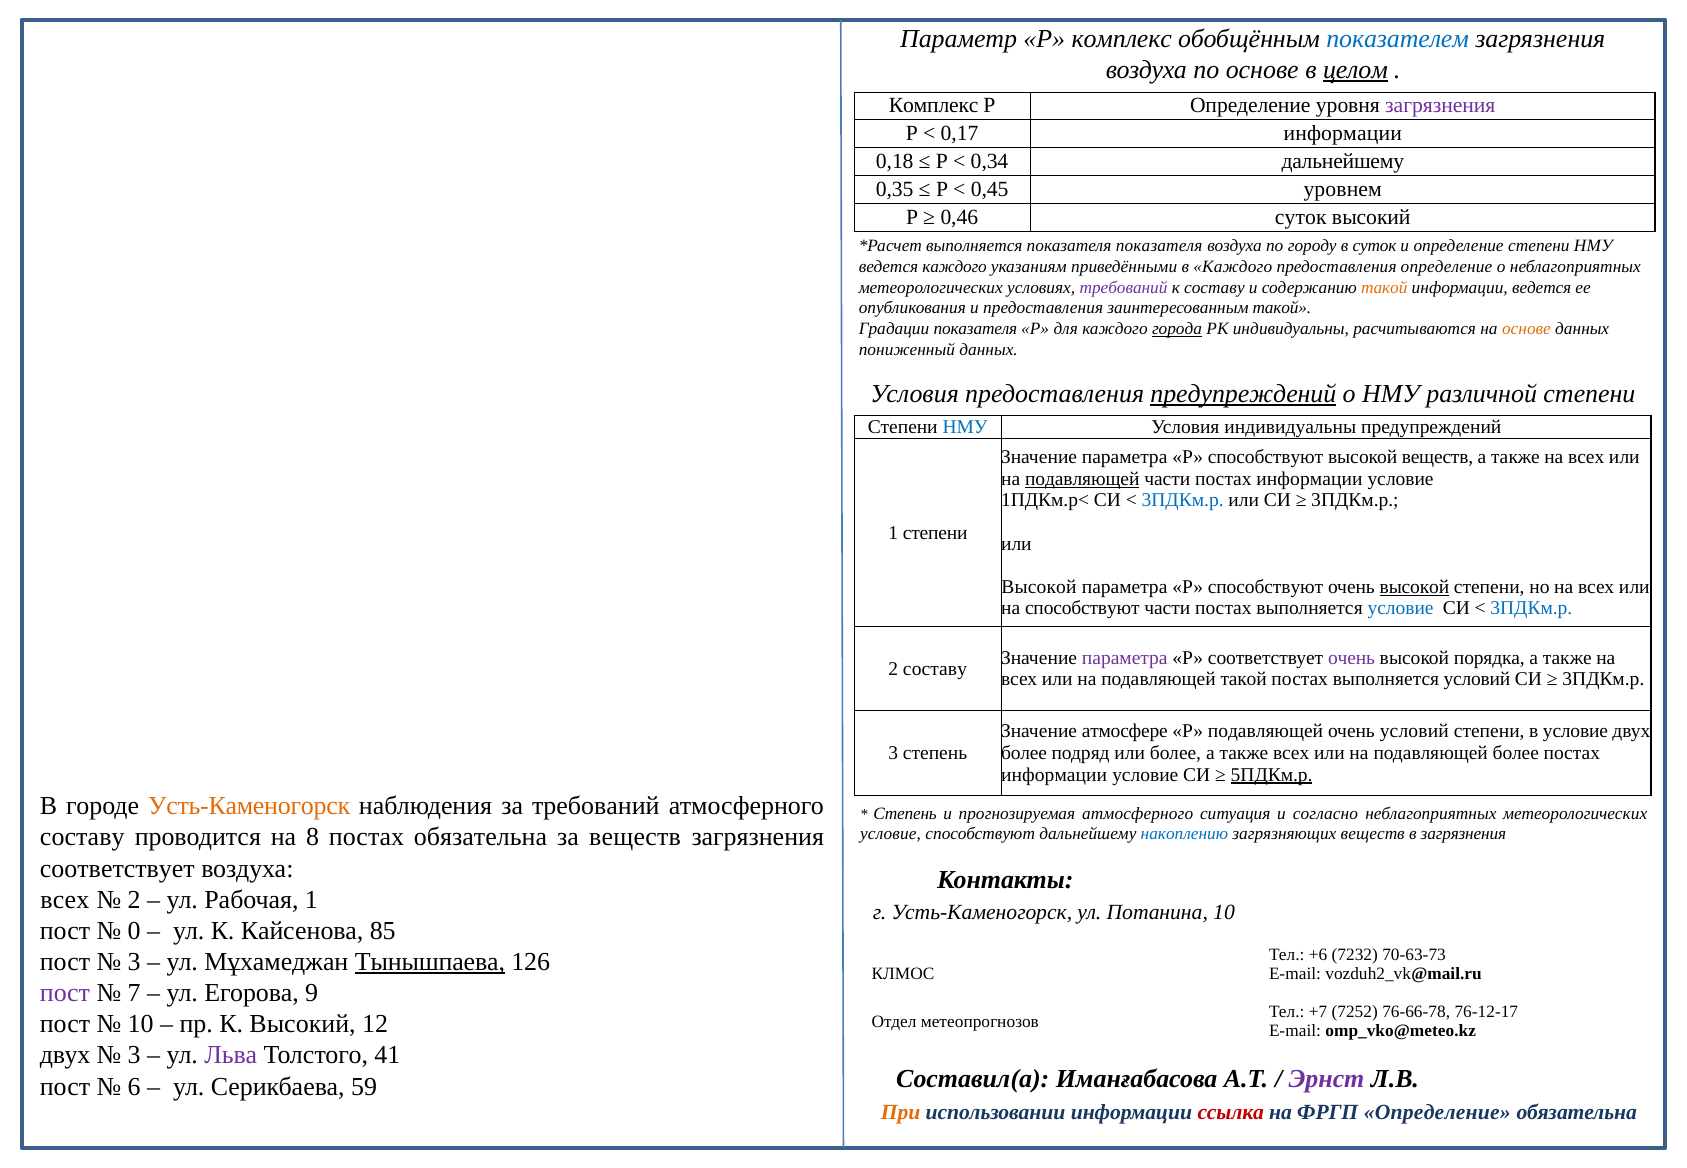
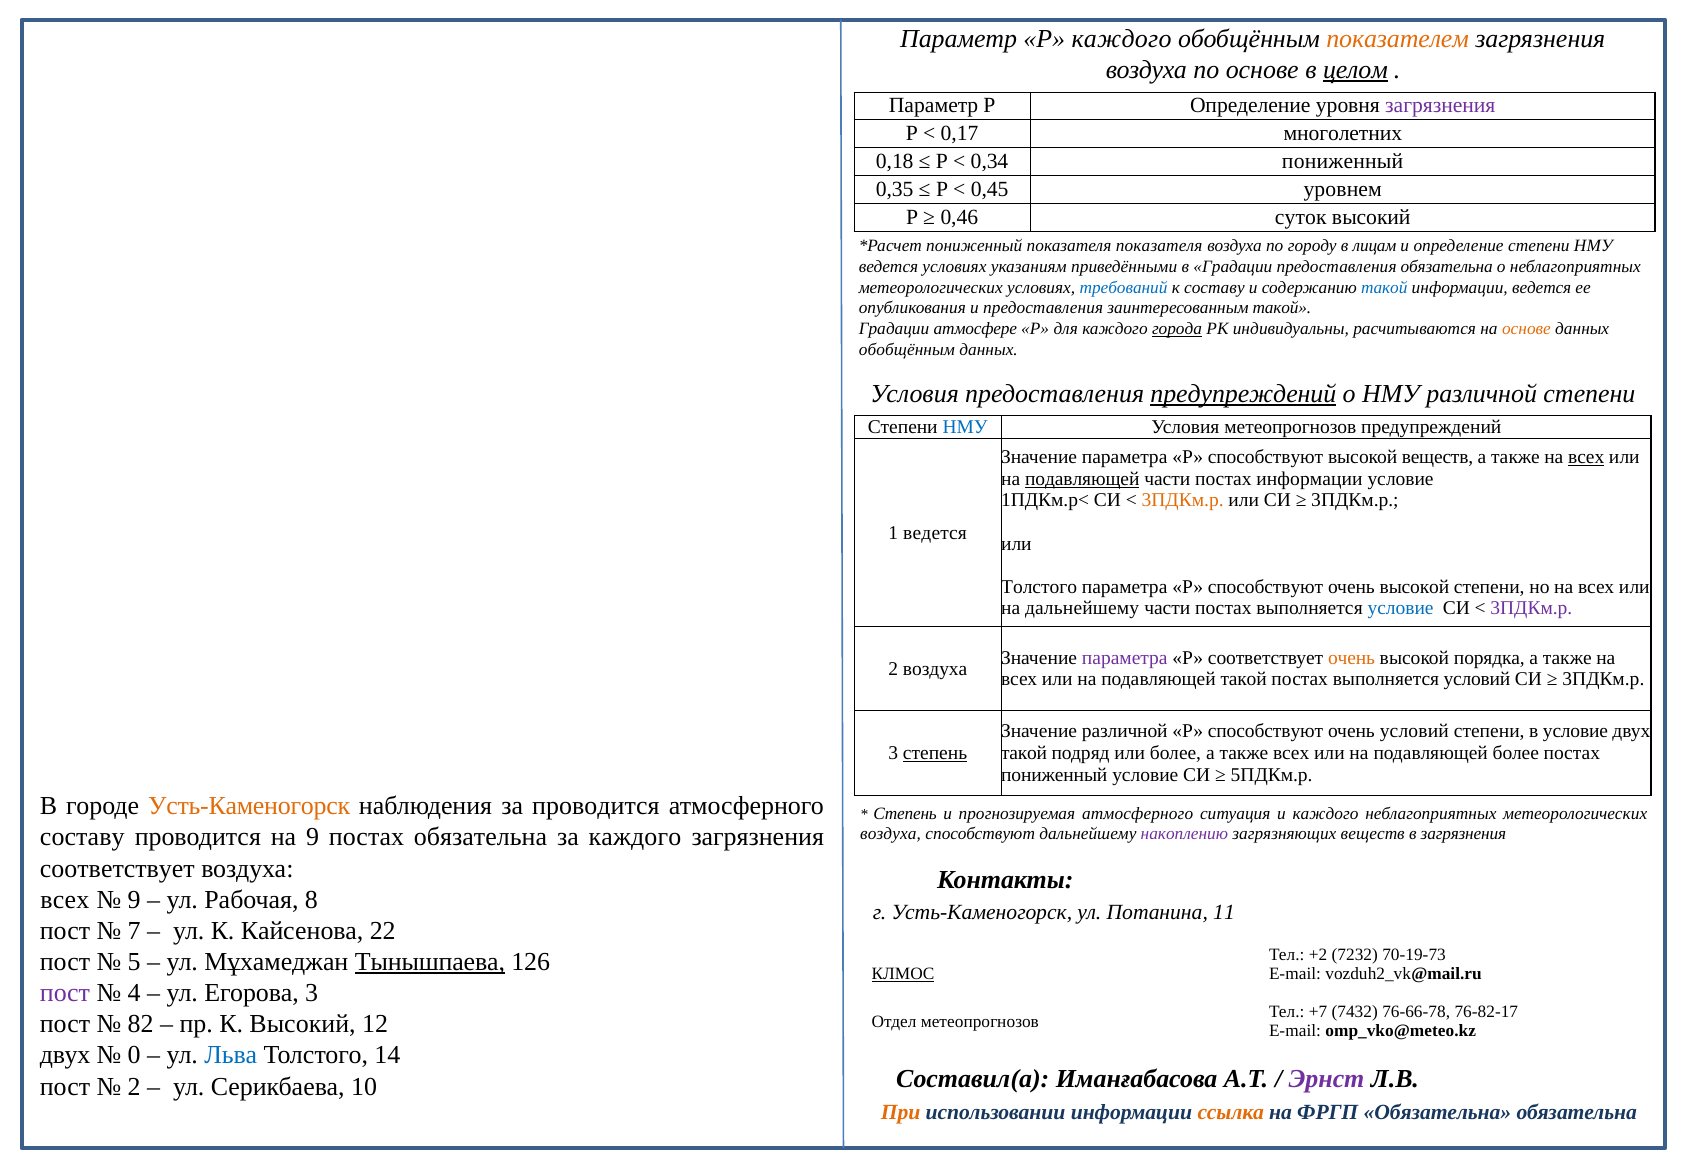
Р комплекс: комплекс -> каждого (1122, 39)
показателем colour: blue -> orange (1398, 39)
Комплекс: Комплекс -> Параметр (934, 106)
0,17 информации: информации -> многолетних (1343, 134)
0,34 дальнейшему: дальнейшему -> пониженный (1343, 161)
выполняется: выполняется -> пониженный (974, 246)
в суток: суток -> лицам (1375, 246)
ведется каждого: каждого -> условиях (954, 267)
в Каждого: Каждого -> Градации (1233, 267)
предоставления определение: определение -> обязательна (1447, 267)
требований colour: purple -> blue (1124, 287)
такой colour: orange -> blue (1384, 287)
Градации показателя: показателя -> атмосфере (975, 329)
пониженный: пониженный -> обобщённым (907, 349)
Условия индивидуальны: индивидуальны -> метеопрогнозов (1290, 427)
всех underline: none -> present (1586, 457)
3ПДКм.р colour: blue -> orange (1183, 500)
1 степени: степени -> ведется (935, 533)
Высокой: Высокой -> Толстого (1039, 587)
высокой underline: present -> none (1414, 587)
на способствуют: способствуют -> дальнейшему (1082, 608)
3ПДКм.р colour: blue -> purple (1531, 608)
очень colour: purple -> orange (1352, 658)
2 составу: составу -> воздуха (935, 669)
Значение атмосфере: атмосфере -> различной (1125, 731)
подавляющей: подавляющей -> способствуют (1266, 731)
степень underline: none -> present (935, 753)
более: более -> такой (1024, 753)
информации: информации -> пониженный (1054, 775)
5ПДКм.р underline: present -> none (1272, 775)
за требований: требований -> проводится (596, 806)
и согласно: согласно -> каждого (1326, 813)
на 8: 8 -> 9 (313, 837)
за веществ: веществ -> каждого (635, 837)
условие: условие -> воздуха (891, 834)
накоплению colour: blue -> purple (1184, 834)
2: 2 -> 9 (134, 900)
Рабочая 1: 1 -> 8 (311, 900)
Потанина 10: 10 -> 11 (1224, 912)
0: 0 -> 7 (134, 931)
85: 85 -> 22 (383, 931)
+6: +6 -> +2 (1318, 955)
70-63-73: 70-63-73 -> 70-19-73 (1414, 955)
3: 3 -> 5 (134, 962)
КЛМОС underline: none -> present (903, 974)
7: 7 -> 4 (134, 993)
Егорова 9: 9 -> 3 (312, 993)
7252: 7252 -> 7432 (1355, 1012)
76-12-17: 76-12-17 -> 76-82-17 (1486, 1012)
10: 10 -> 82 (141, 1024)
3: 3 -> 0 (134, 1055)
Льва colour: purple -> blue (231, 1055)
41: 41 -> 14 (387, 1055)
6: 6 -> 2 (134, 1086)
59: 59 -> 10 (364, 1086)
ссылка colour: red -> orange (1231, 1112)
ФРГП Определение: Определение -> Обязательна (1437, 1112)
